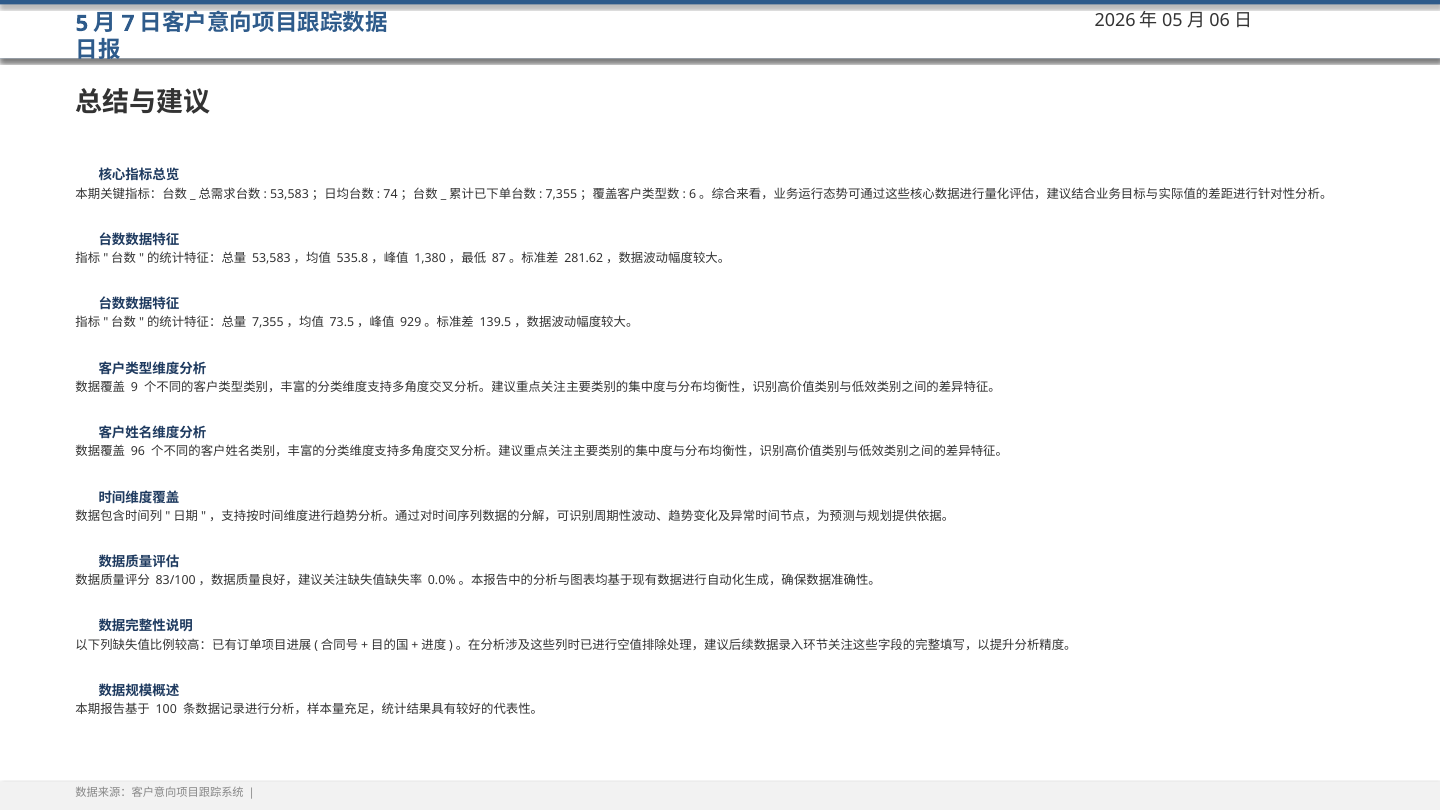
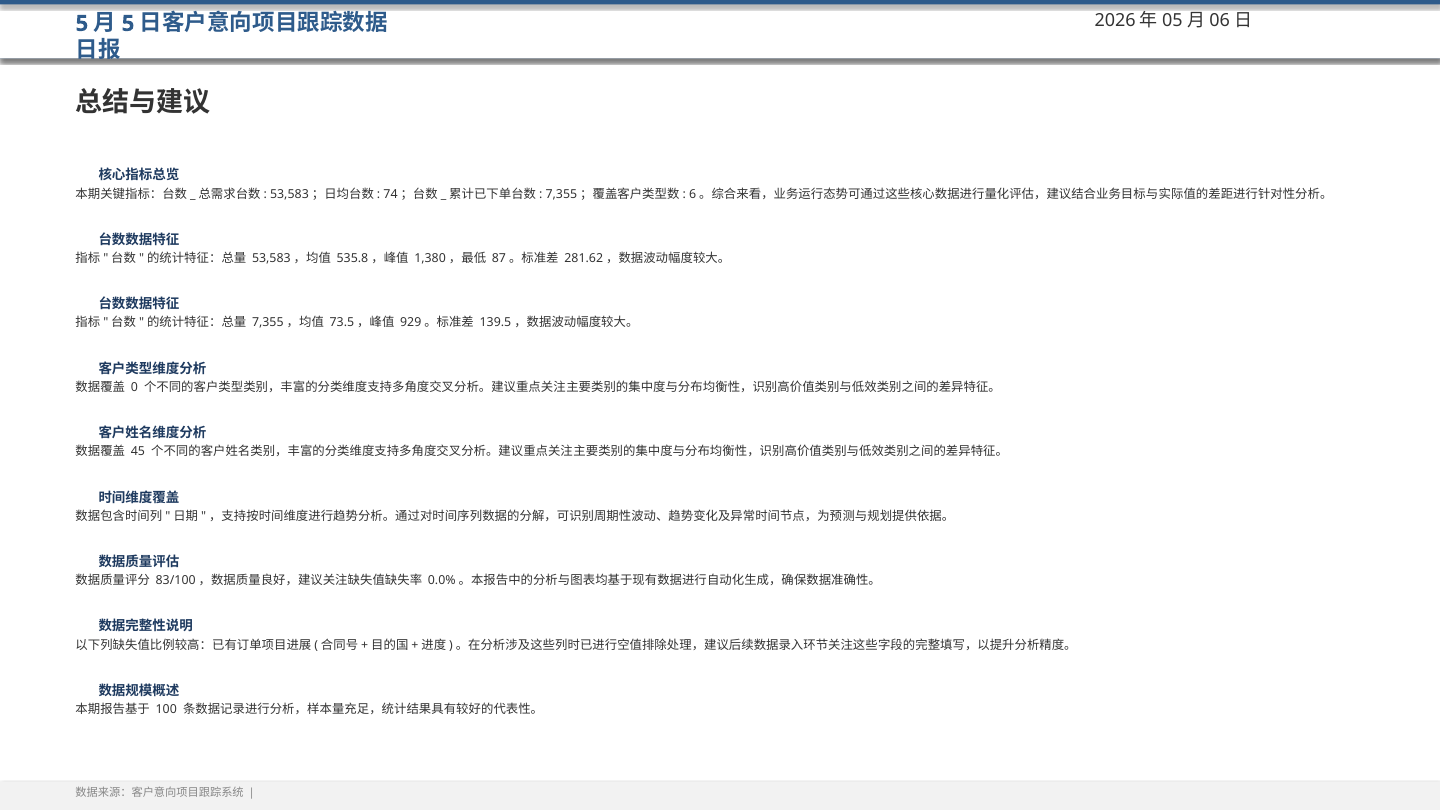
7: 7 -> 5 (128, 24)
9: 9 -> 0 (134, 387)
96: 96 -> 45 (138, 452)
